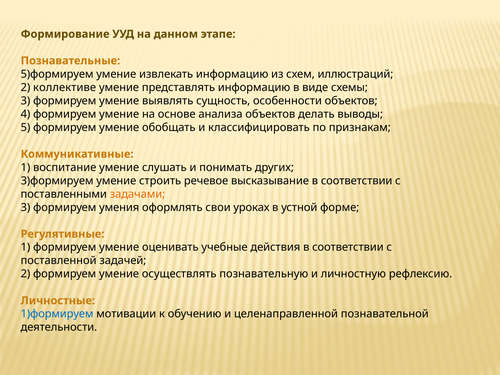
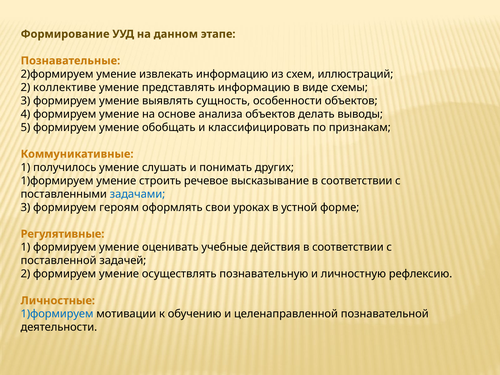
5)формируем: 5)формируем -> 2)формируем (57, 74)
воспитание: воспитание -> получилось (65, 167)
3)формируем: 3)формируем -> 1)формируем (57, 181)
задачами colour: orange -> blue (137, 194)
умения: умения -> героям (119, 207)
